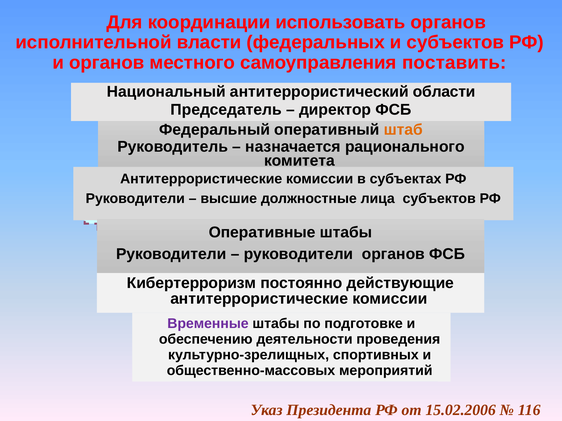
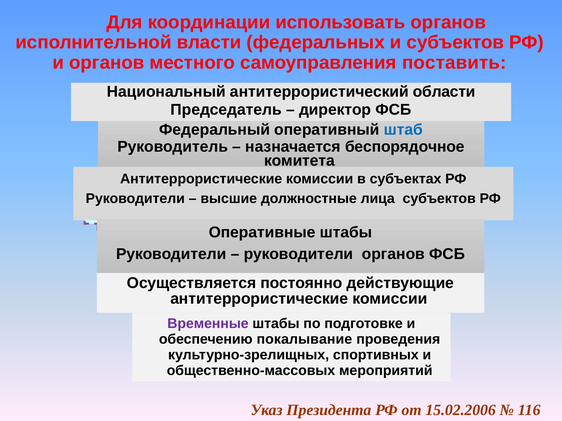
штаб colour: orange -> blue (403, 130)
рационального: рационального -> беспорядочное (405, 147)
Кибертерроризм: Кибертерроризм -> Осуществляется (192, 283)
деятельности: деятельности -> покалывание (304, 340)
